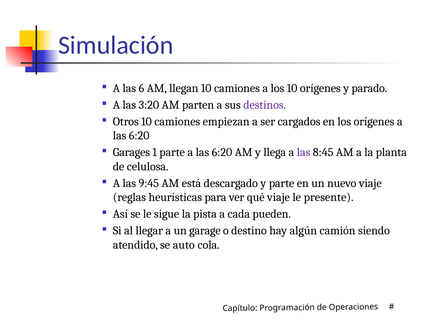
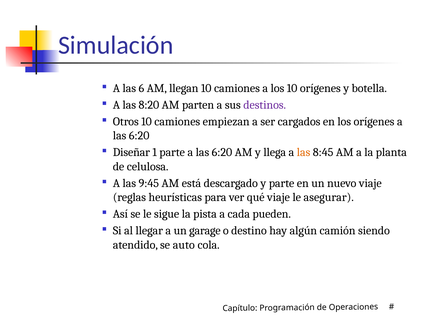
parado: parado -> botella (369, 88)
3:20: 3:20 -> 8:20 (149, 105)
Garages: Garages -> Diseñar (131, 152)
las colour: purple -> orange (304, 152)
presente: presente -> asegurar (329, 198)
